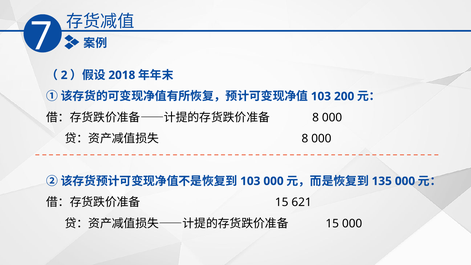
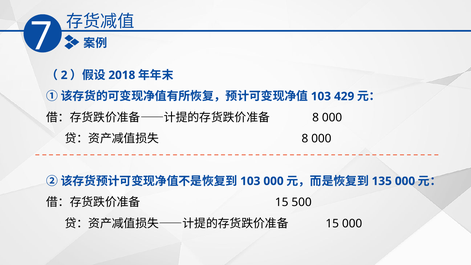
200: 200 -> 429 (344, 96)
621: 621 -> 500 (302, 202)
